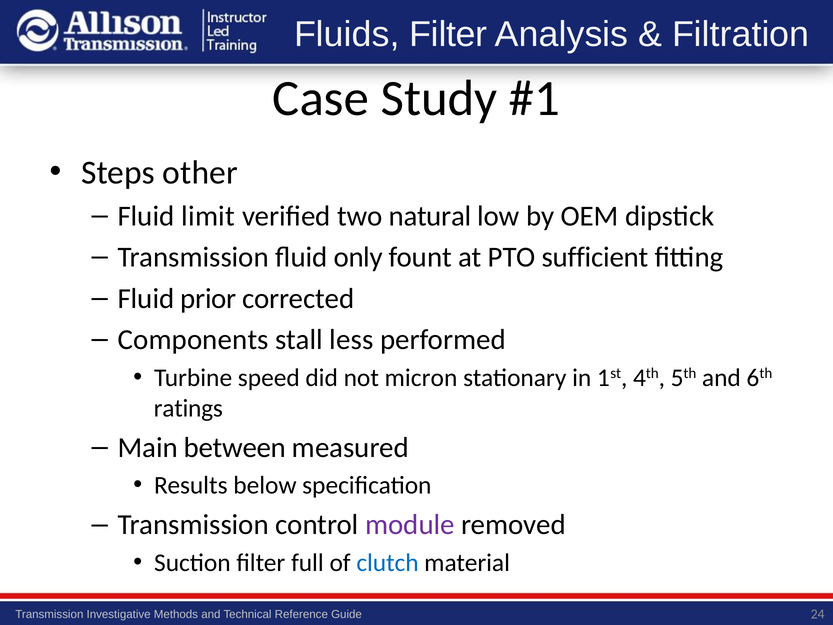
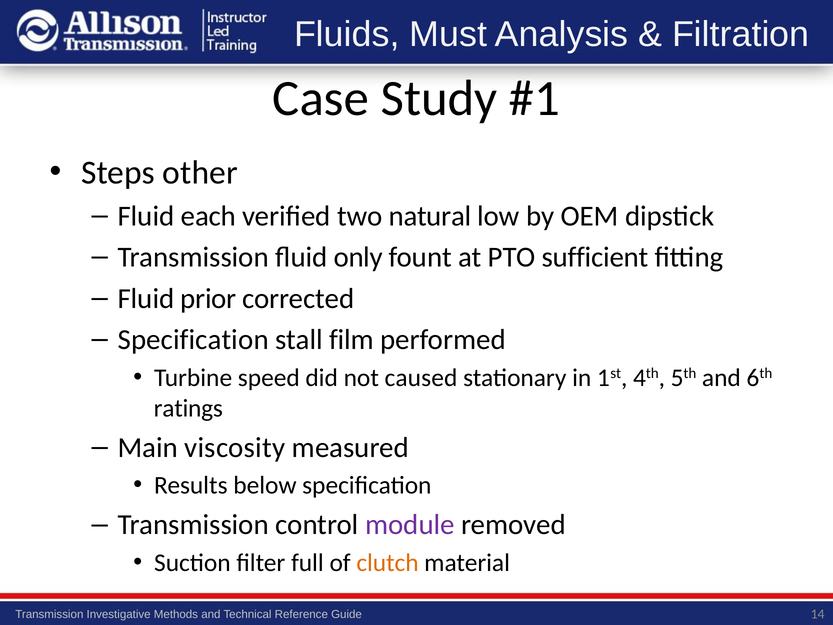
Filter: Filter -> Must (448, 34)
limit: limit -> each (208, 216)
Components: Components -> Specification (193, 340)
less: less -> film (352, 340)
micron: micron -> caused (421, 378)
between: between -> viscosity (235, 447)
clutch colour: blue -> orange (388, 563)
24: 24 -> 14 (818, 614)
